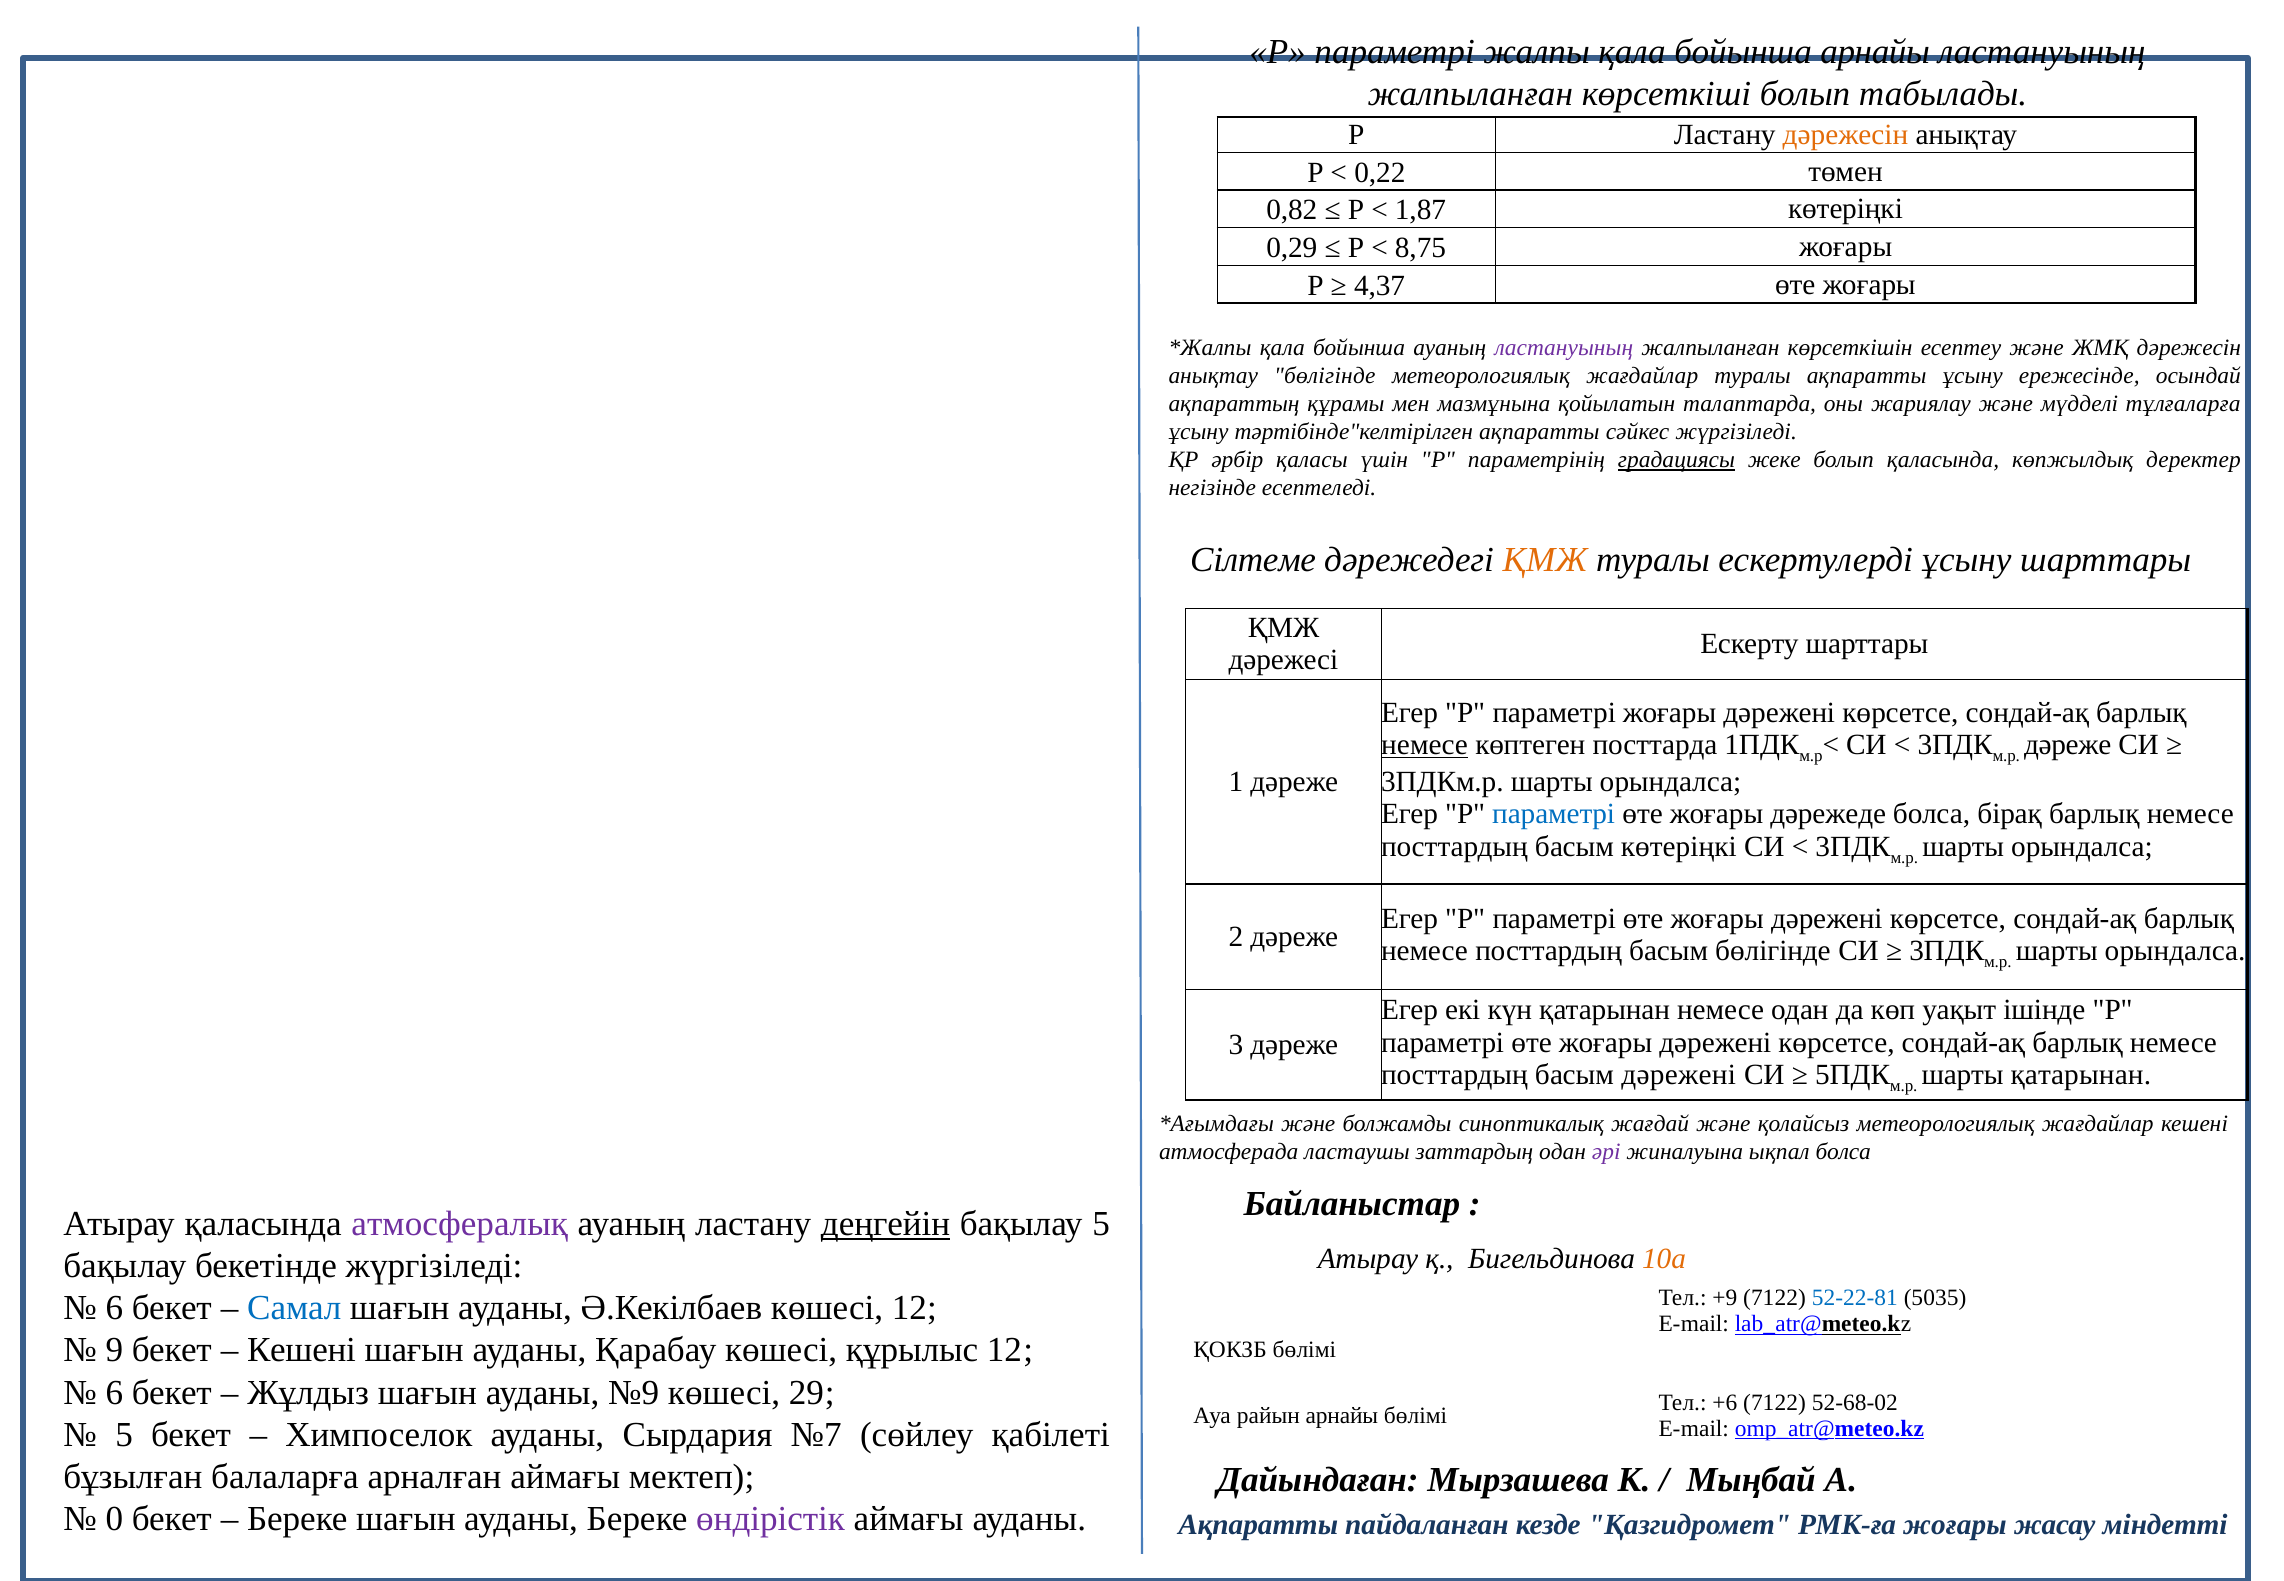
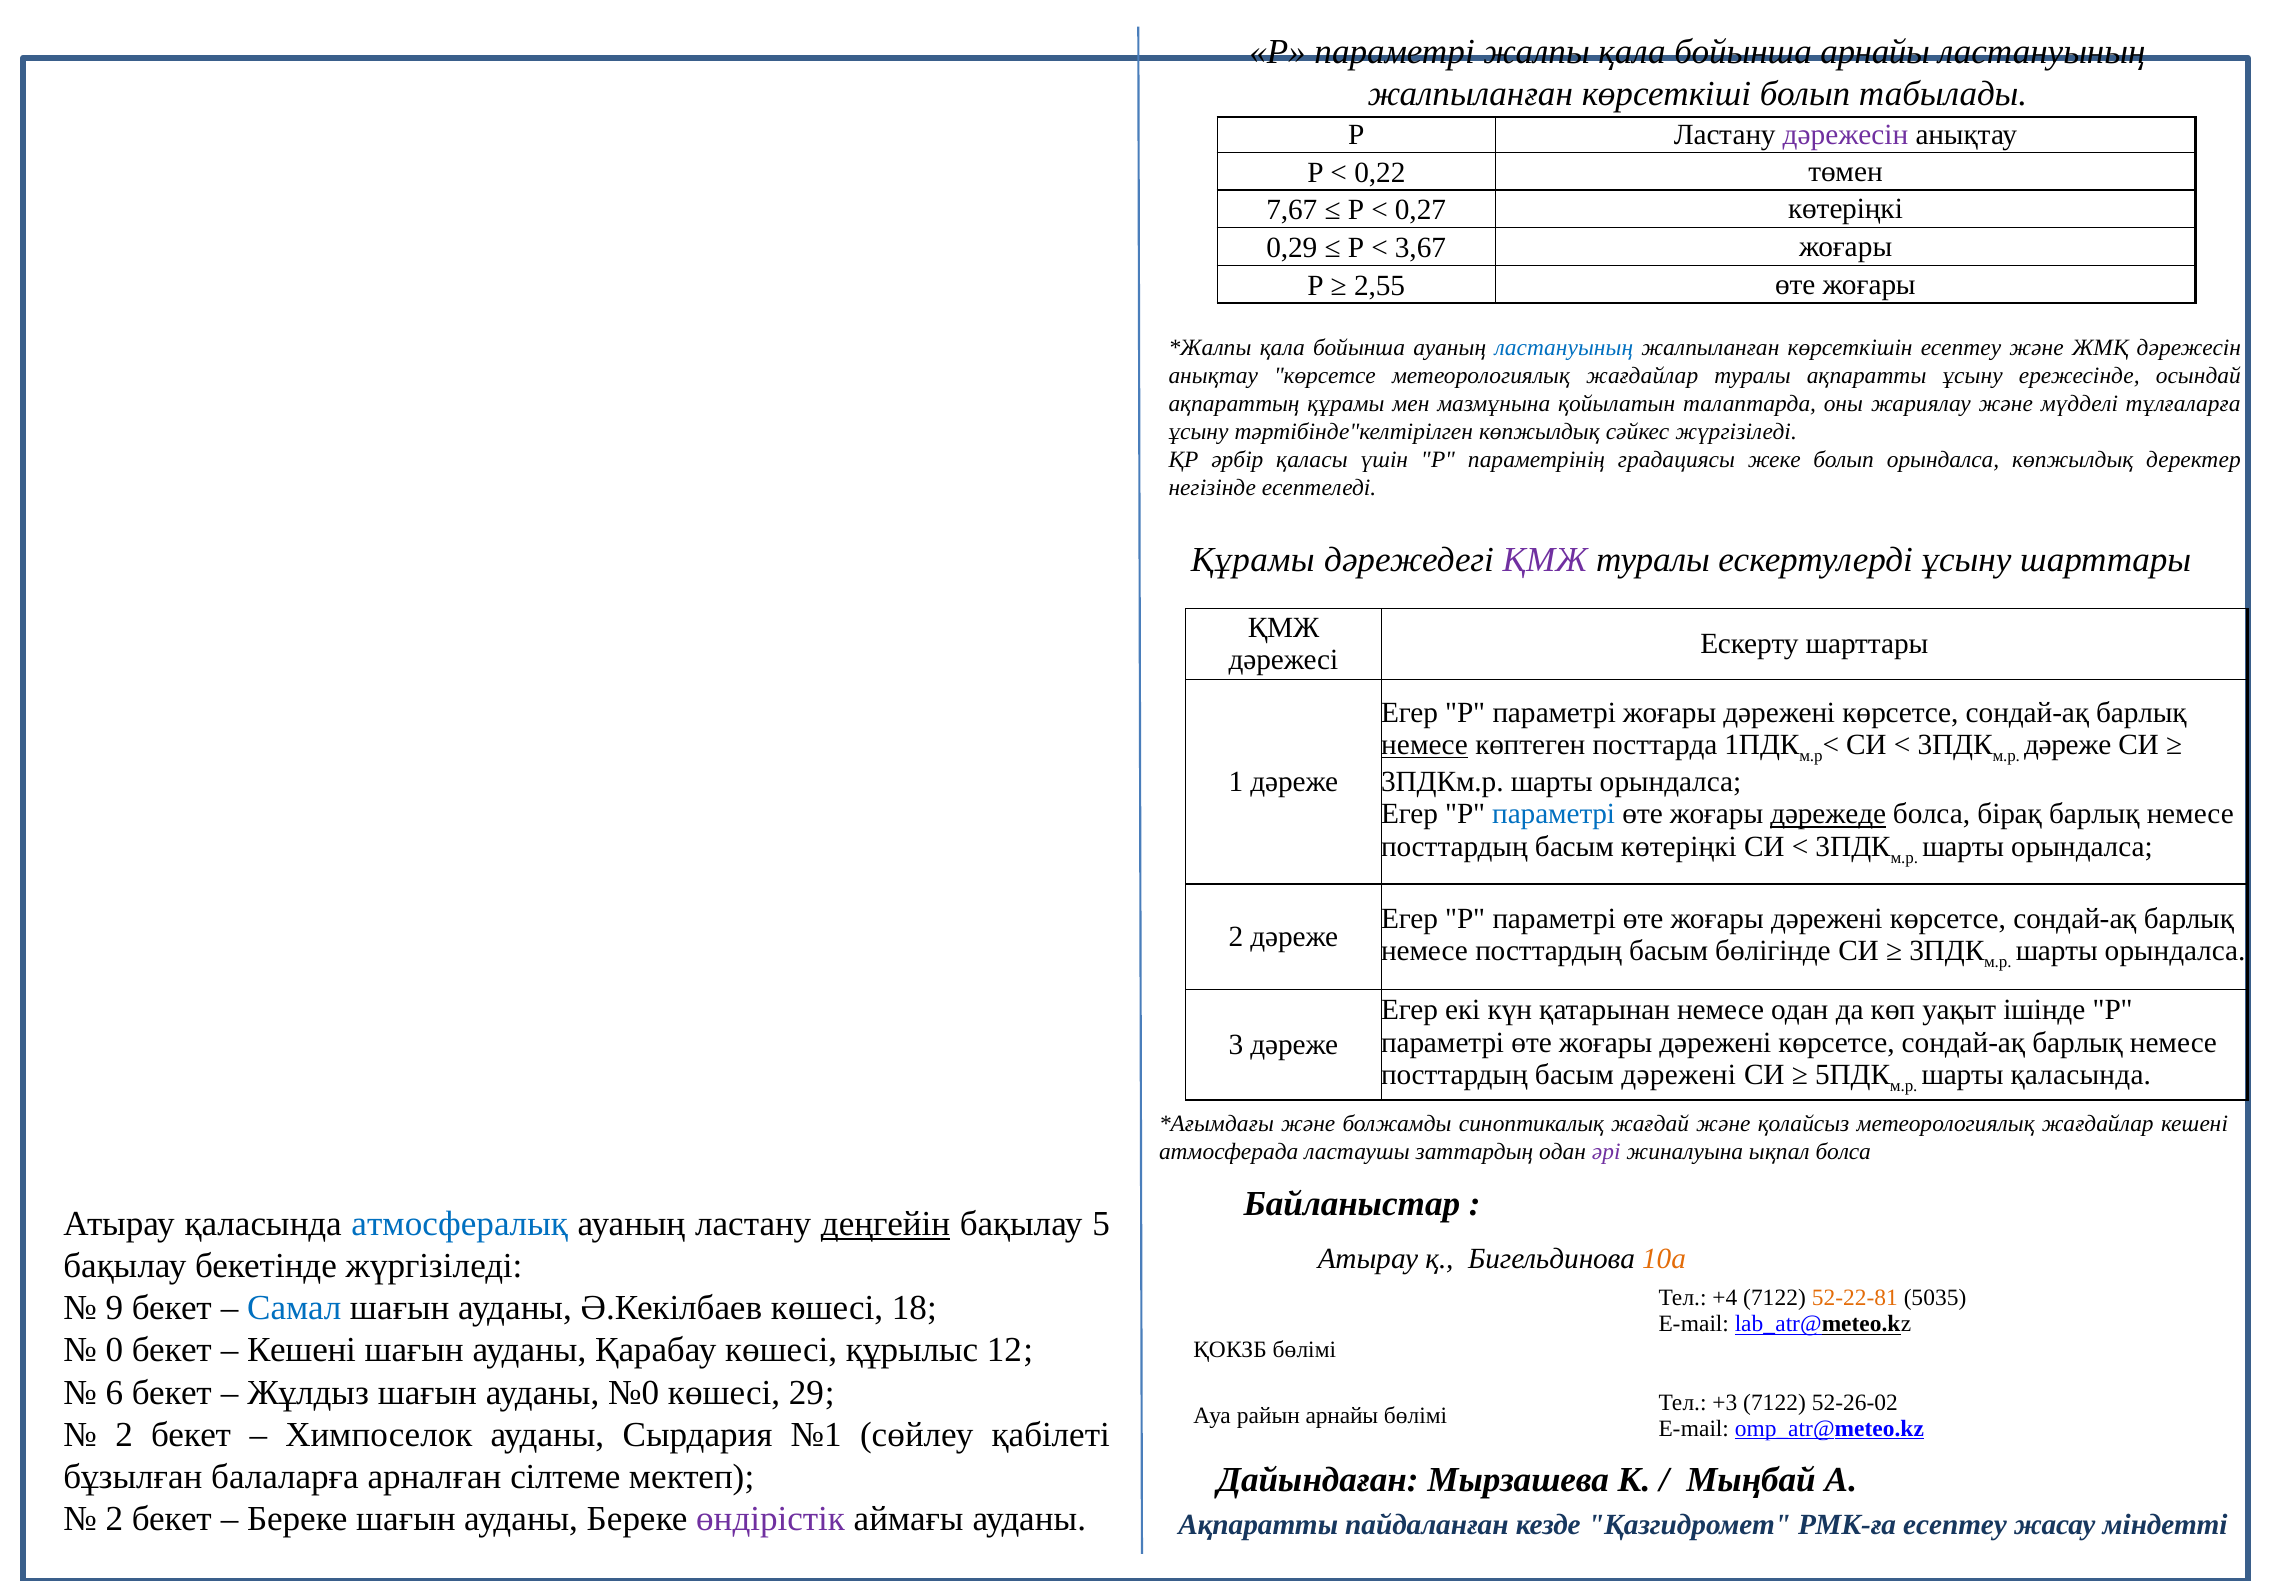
дәрежесін colour: orange -> purple (1845, 135)
0,82: 0,82 -> 7,67 (1292, 210)
1,87: 1,87 -> 0,27 (1420, 210)
8,75: 8,75 -> 3,67 (1420, 248)
4,37: 4,37 -> 2,55 (1380, 286)
ластануының colour: purple -> blue (1564, 348)
анықтау бөлігінде: бөлігінде -> көрсетсе (1325, 376)
тәртібінде"келтірілген ақпаратты: ақпаратты -> көпжылдық (1539, 432)
градациясы underline: present -> none (1676, 460)
болып қаласында: қаласында -> орындалса (1943, 460)
Сілтеме: Сілтеме -> Құрамы (1253, 560)
ҚМЖ colour: orange -> purple (1545, 560)
дәрежеде underline: none -> present (1828, 814)
шарты қатарынан: қатарынан -> қаласында (2081, 1075)
атмосфералық colour: purple -> blue (460, 1224)
+9: +9 -> +4 (1725, 1298)
52-22-81 colour: blue -> orange (1855, 1298)
6: 6 -> 9 (114, 1308)
көшесі 12: 12 -> 18 (914, 1308)
9: 9 -> 0 (114, 1351)
№9: №9 -> №0 (634, 1393)
+6: +6 -> +3 (1725, 1402)
52-68-02: 52-68-02 -> 52-26-02 (1855, 1402)
5: 5 -> 2 (124, 1435)
№7: №7 -> №1 (816, 1435)
арналған аймағы: аймағы -> сілтеме (565, 1477)
0: 0 -> 2 (114, 1519)
РМК-ға жоғары: жоғары -> есептеу (1955, 1525)
